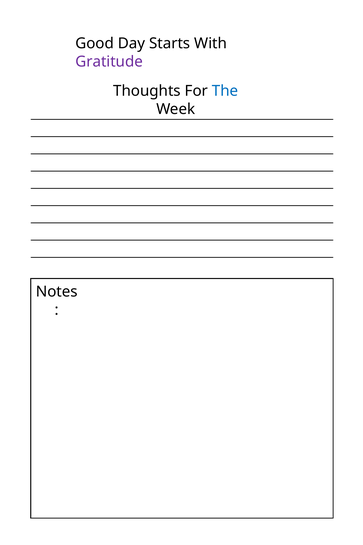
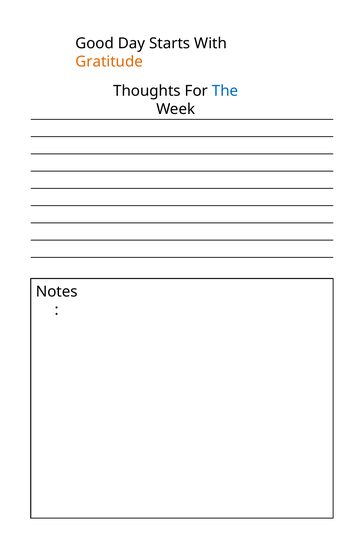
Gratitude colour: purple -> orange (109, 61)
